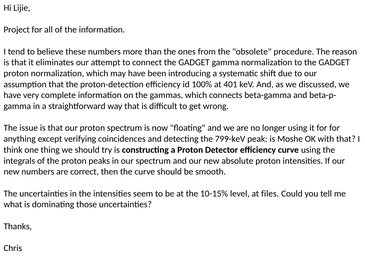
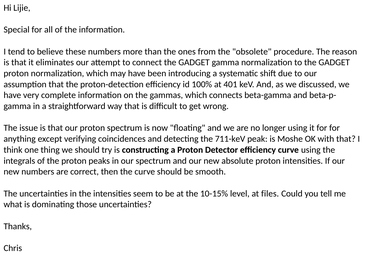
Project: Project -> Special (17, 30)
799-keV: 799-keV -> 711-keV (230, 139)
